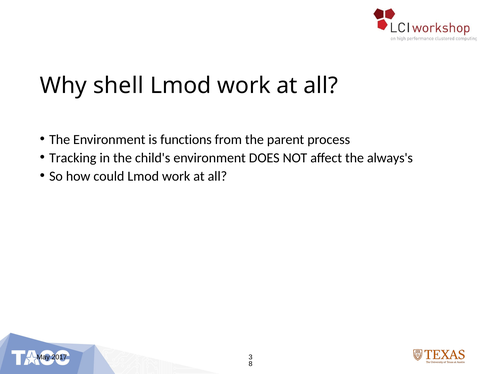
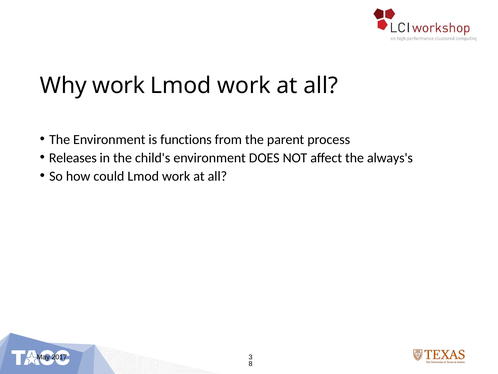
Why shell: shell -> work (119, 86)
Tracking: Tracking -> Releases (73, 158)
